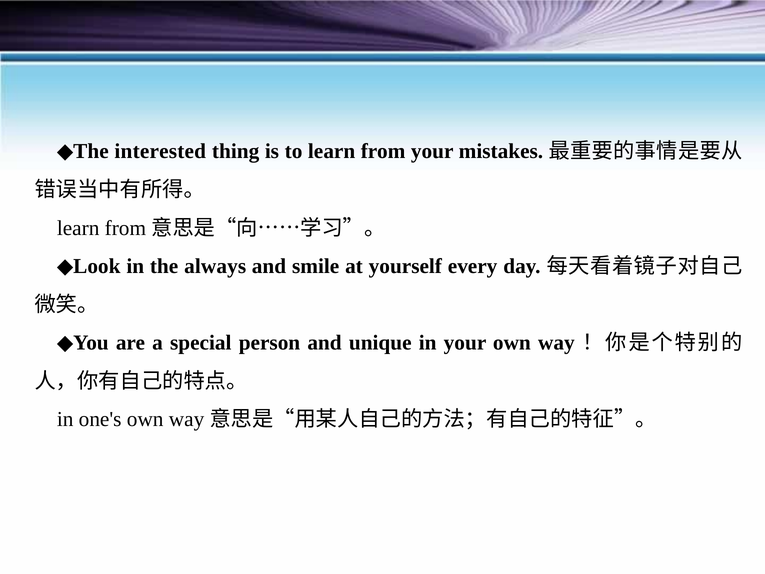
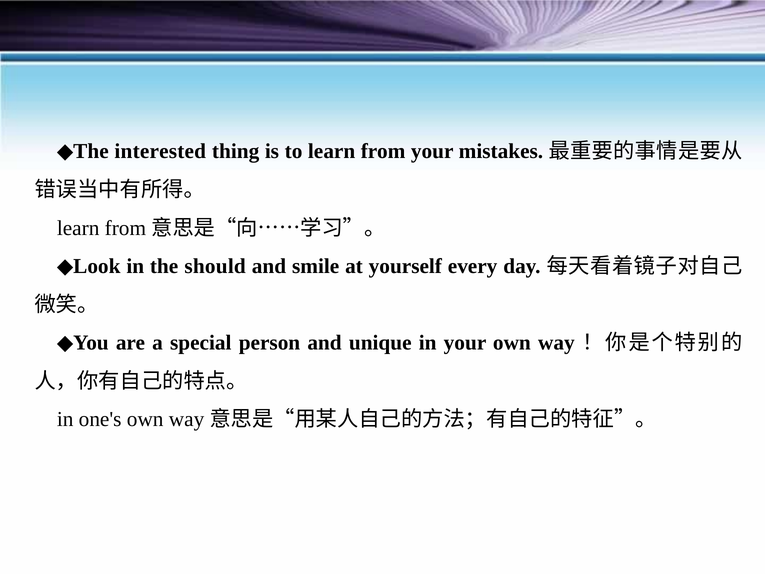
always: always -> should (215, 266)
